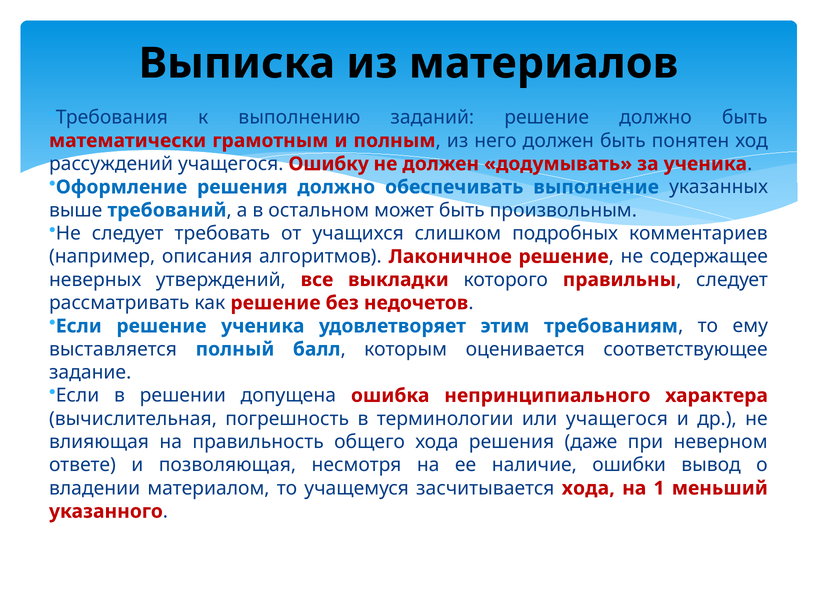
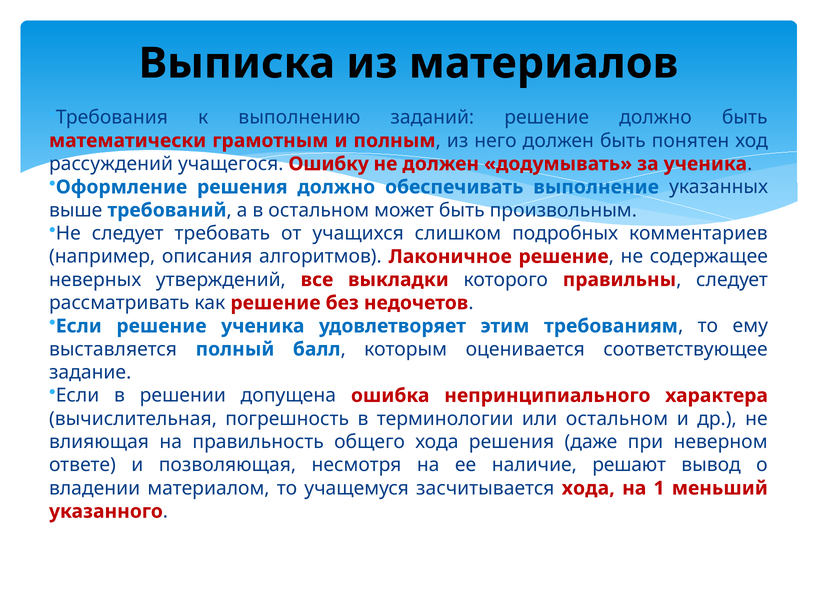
или учащегося: учащегося -> остальном (617, 419)
ошибки: ошибки -> решают (629, 465)
